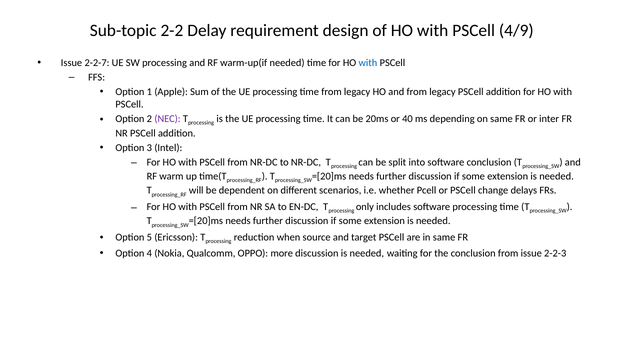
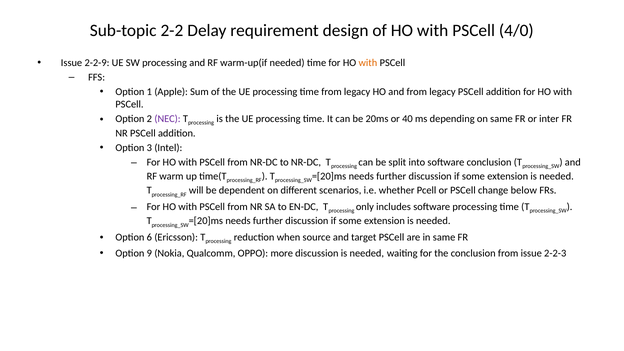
4/9: 4/9 -> 4/0 (516, 31)
2-2-7: 2-2-7 -> 2-2-9 (97, 63)
with colour: blue -> orange (368, 63)
delays: delays -> below (524, 191)
5: 5 -> 6 (149, 237)
4: 4 -> 9 (149, 254)
